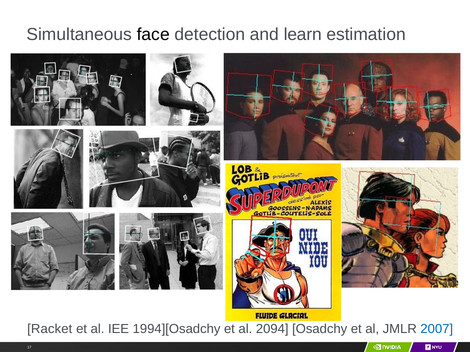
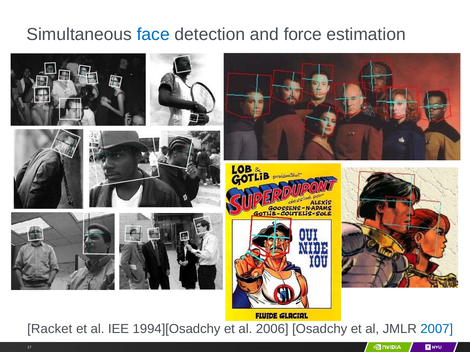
face colour: black -> blue (153, 34)
learn: learn -> force (303, 34)
2094: 2094 -> 2006 (272, 329)
